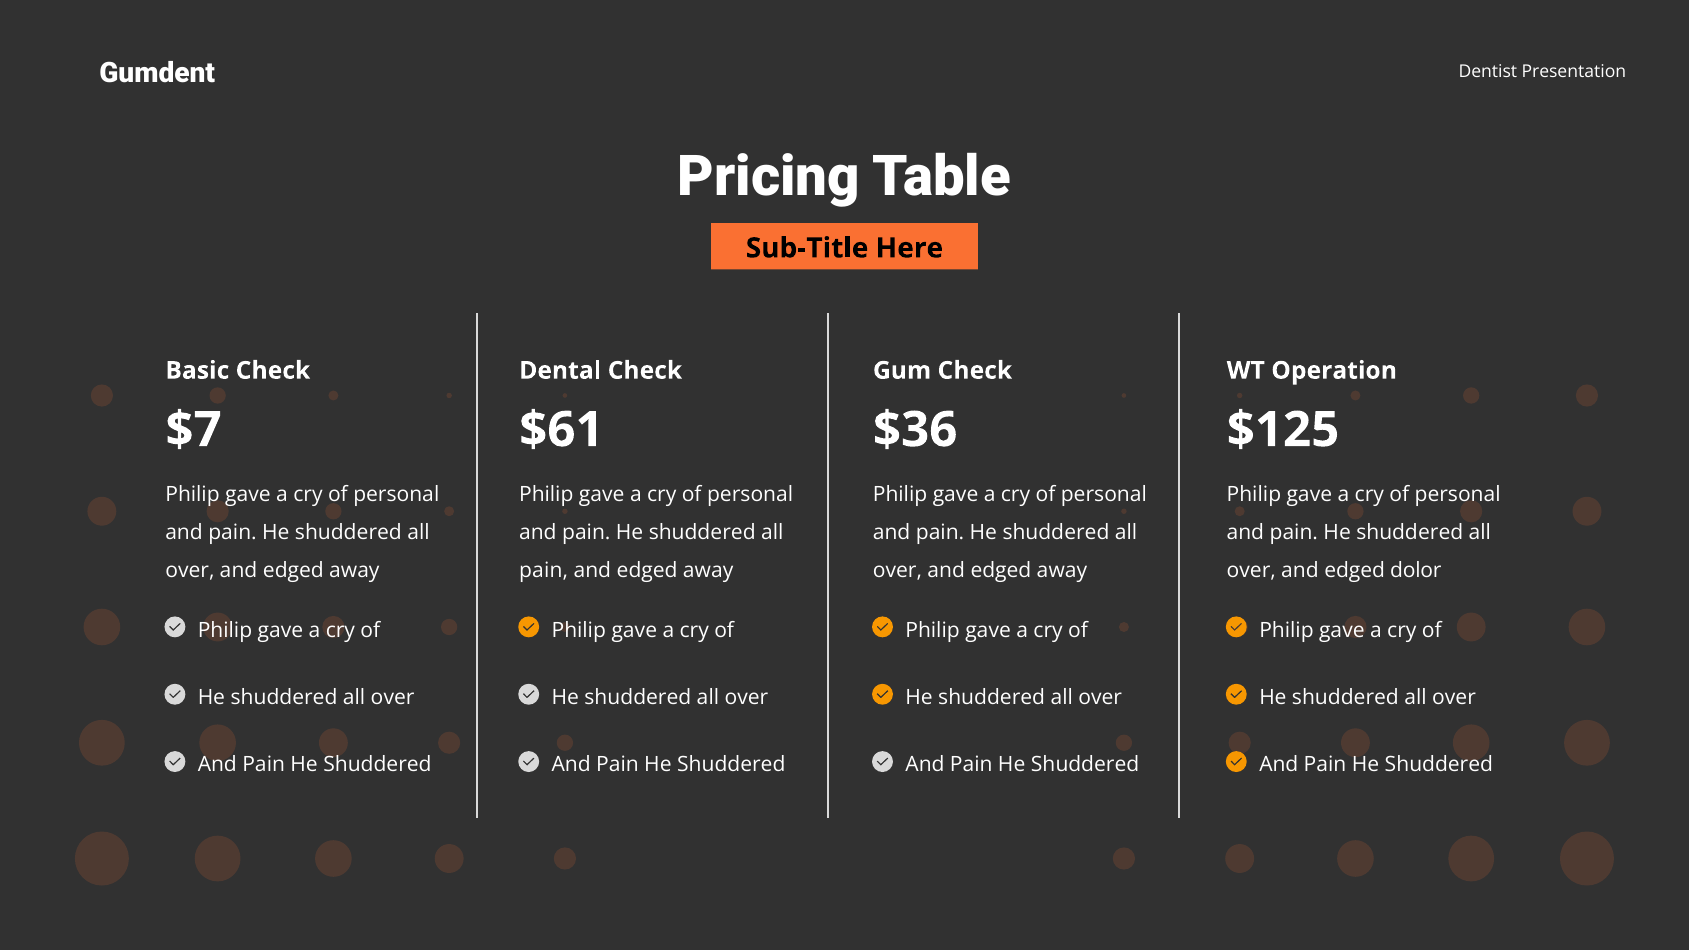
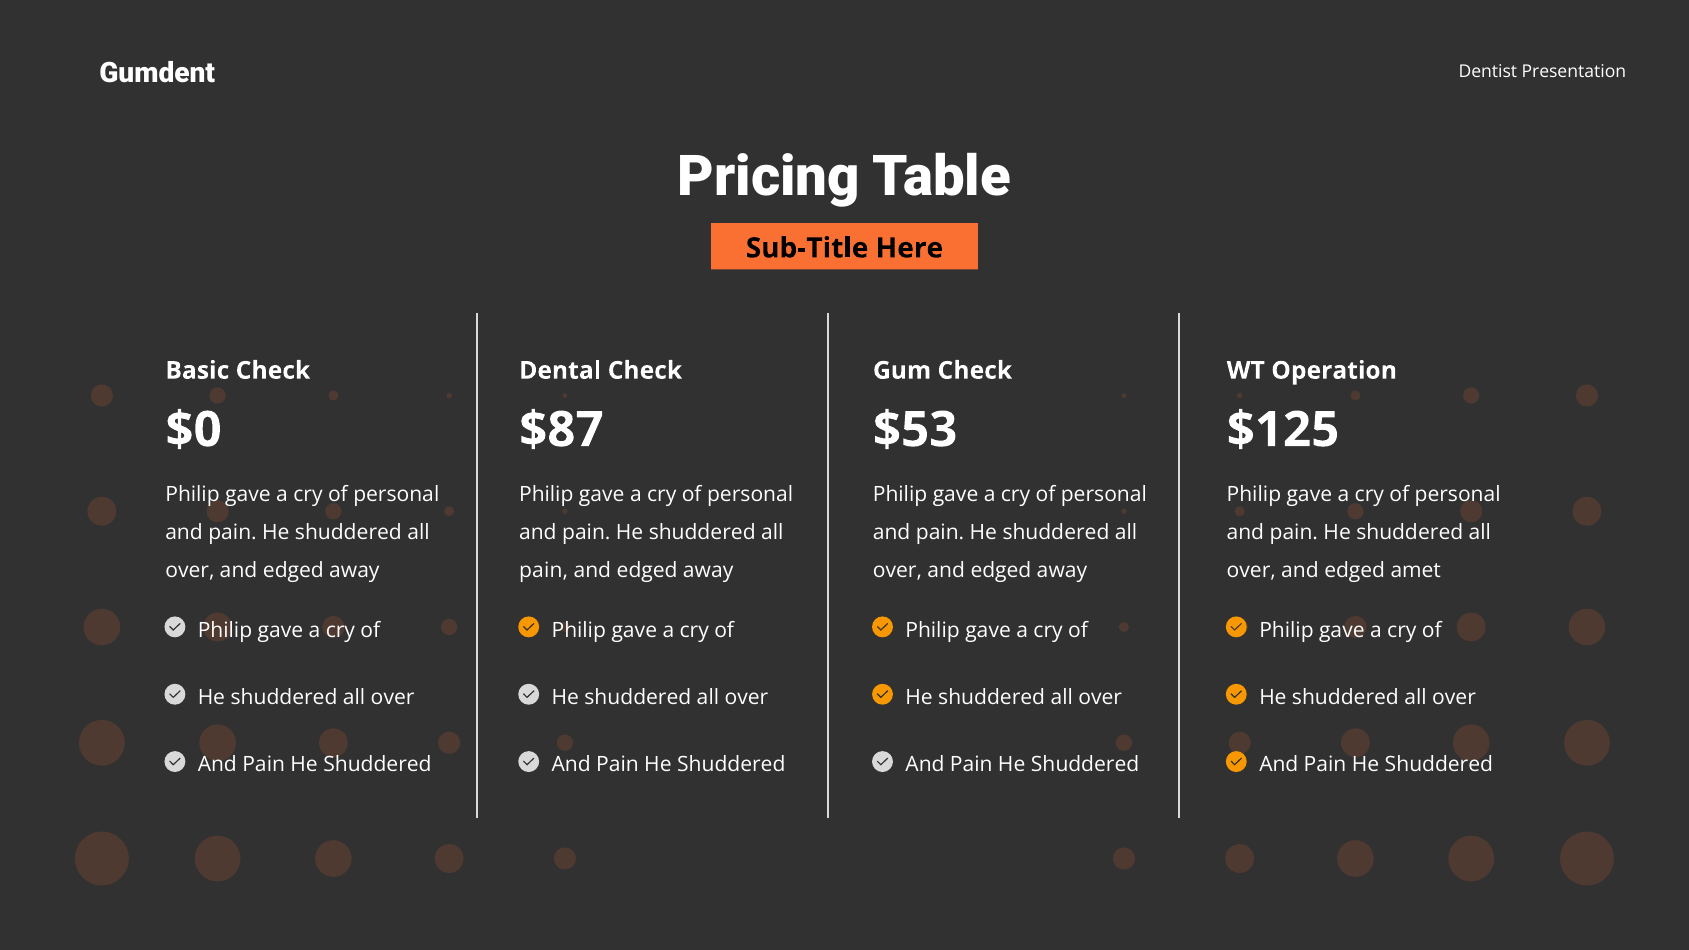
$7: $7 -> $0 (194, 430)
$61: $61 -> $87 (561, 430)
$36: $36 -> $53 (915, 430)
dolor: dolor -> amet (1416, 570)
